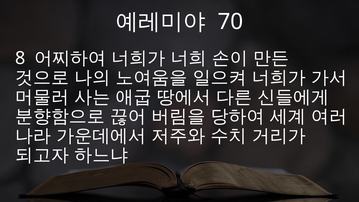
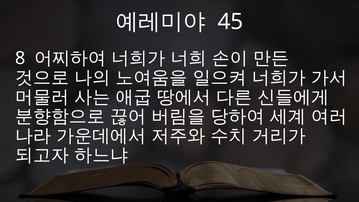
70: 70 -> 45 (230, 22)
